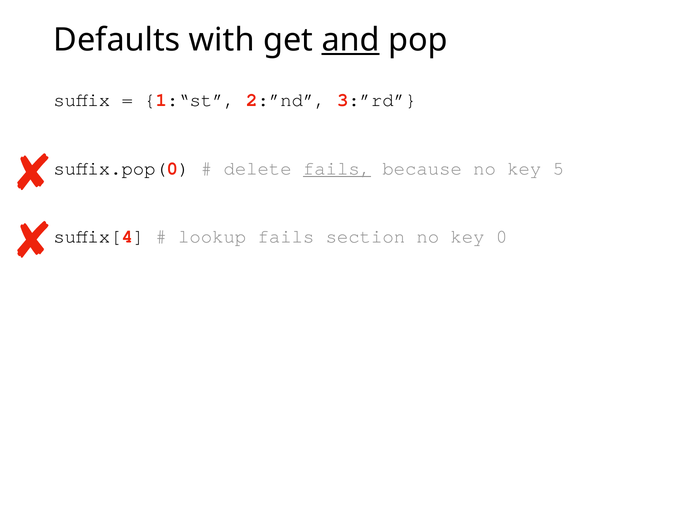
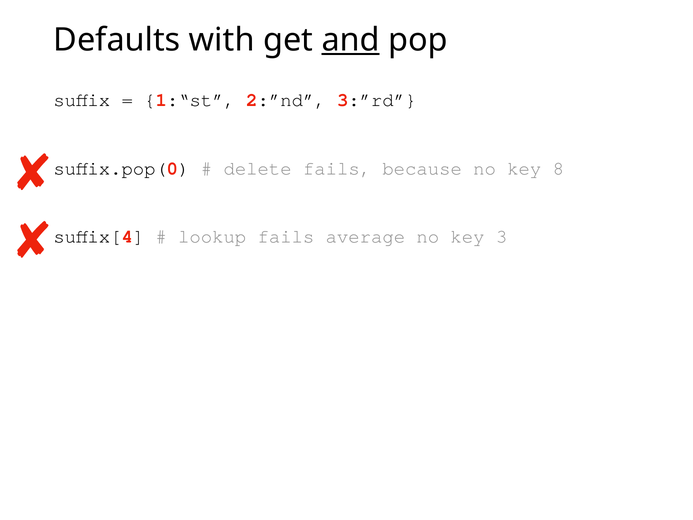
fails underline: present -> none (337, 168)
5: 5 -> 8 (558, 168)
section: section -> average (365, 237)
0: 0 -> 3 (502, 237)
